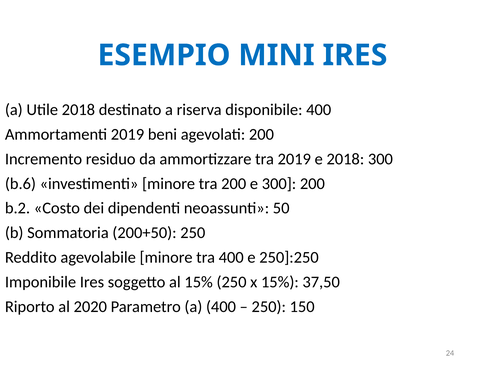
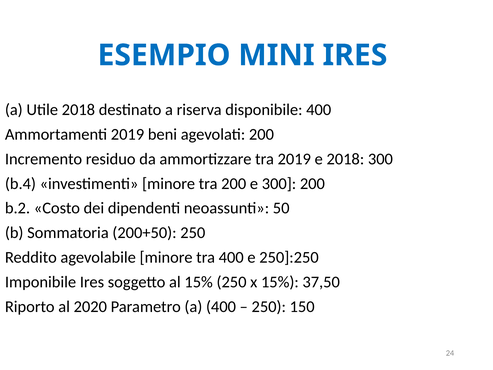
b.6: b.6 -> b.4 (20, 183)
